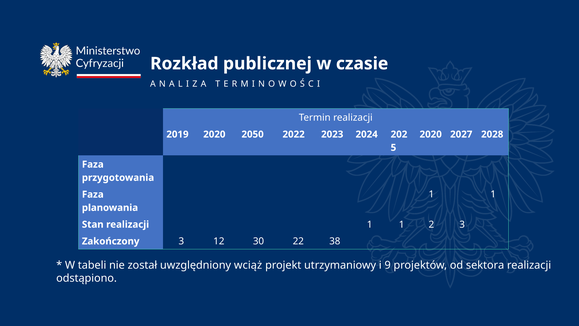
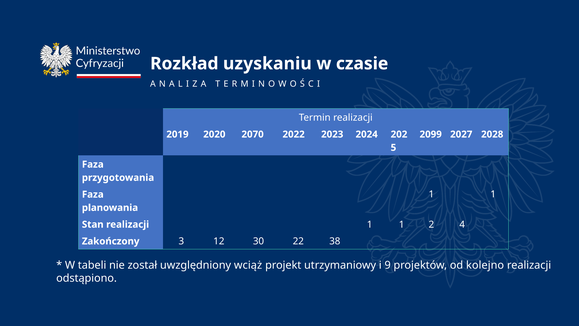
publicznej: publicznej -> uzyskaniu (267, 64)
2050: 2050 -> 2070 (253, 134)
2020: 2020 -> 2099 (431, 134)
2 3: 3 -> 4 (462, 224)
sektora: sektora -> kolejno (485, 265)
